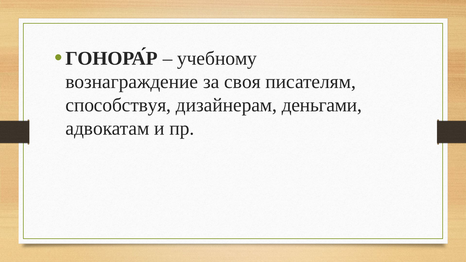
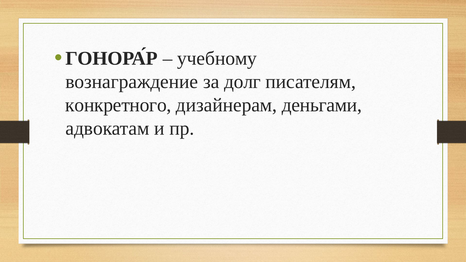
своя: своя -> долг (243, 82)
способствуя: способствуя -> конкретного (118, 105)
